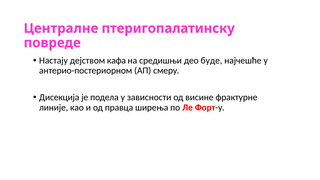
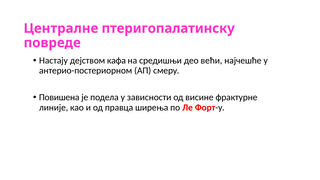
буде: буде -> већи (211, 61)
Дисекција: Дисекција -> Повишена (59, 97)
